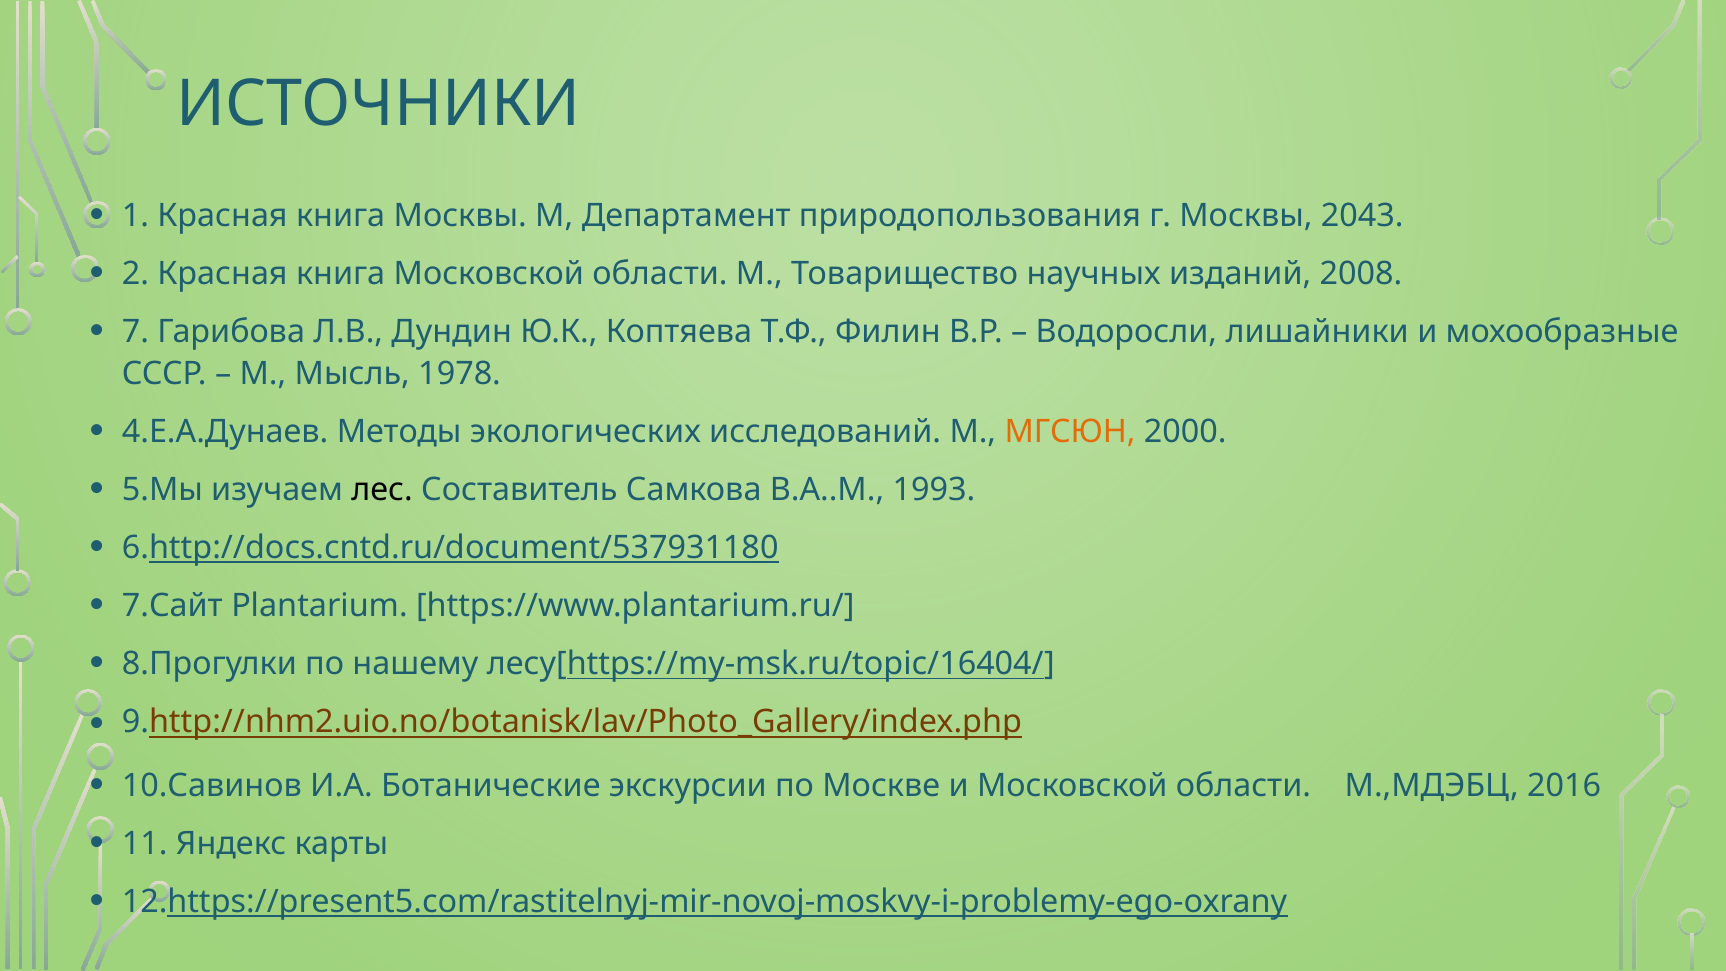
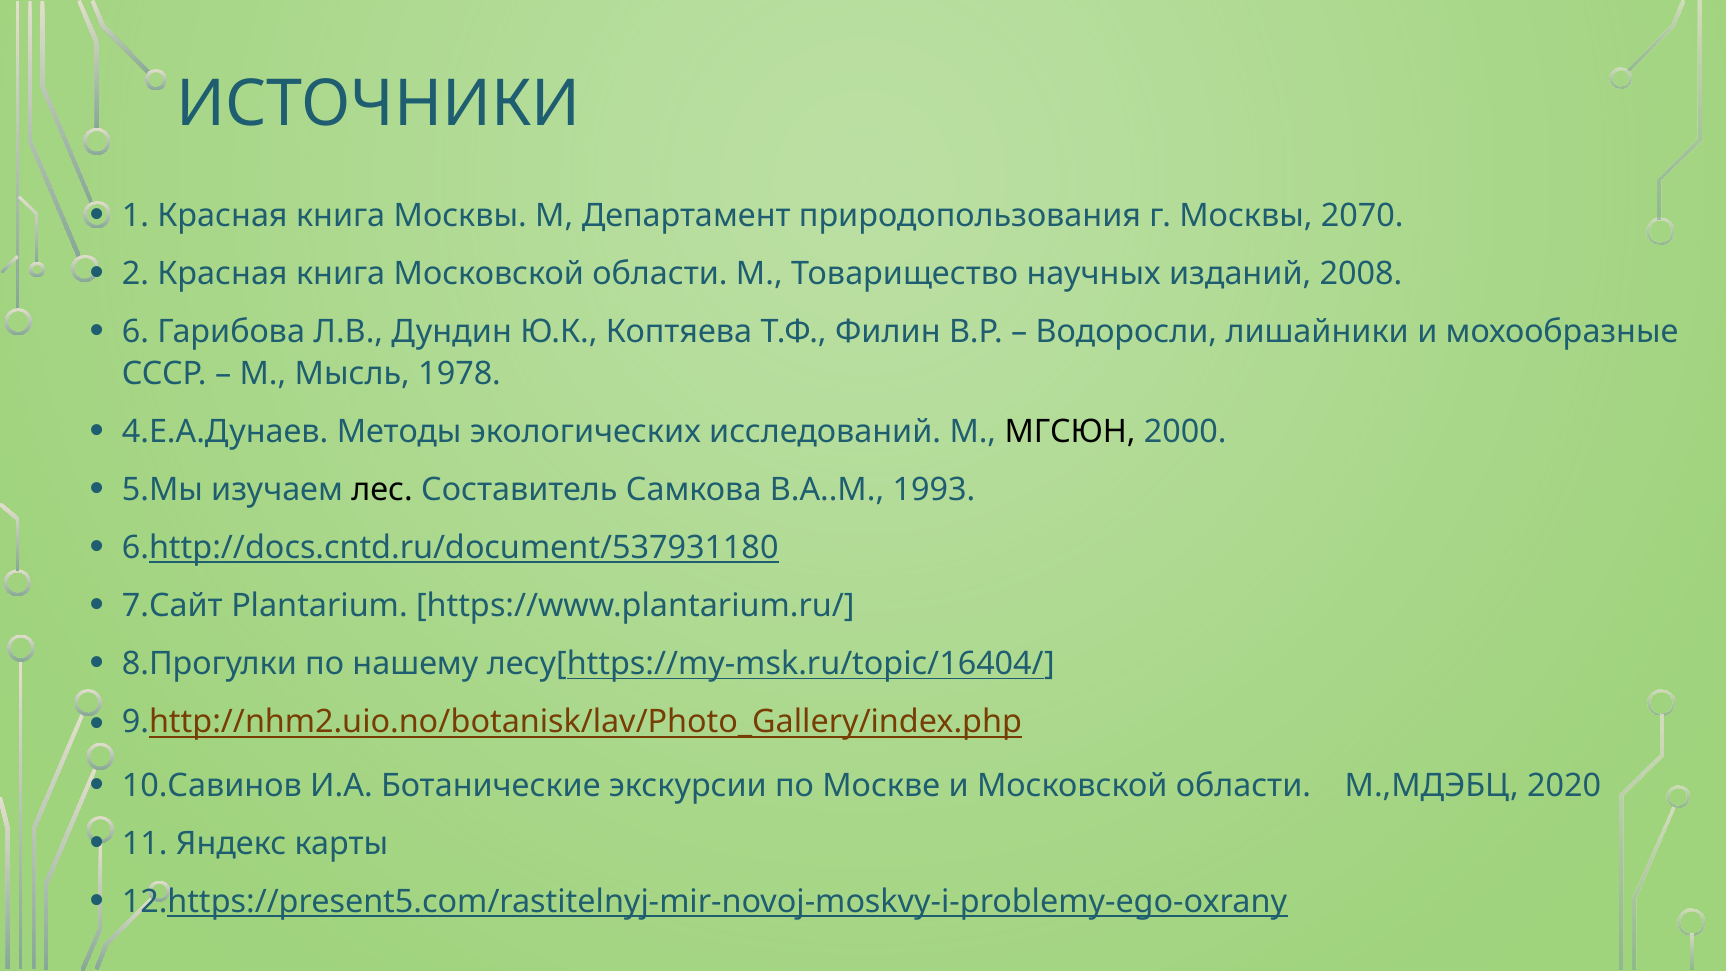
2043: 2043 -> 2070 (1362, 215)
7: 7 -> 6 (135, 331)
МГСЮН colour: orange -> black (1070, 431)
2016: 2016 -> 2020 (1564, 785)
